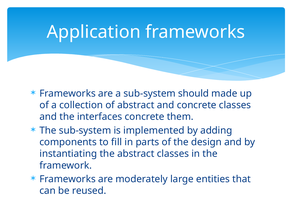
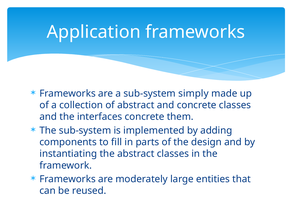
should: should -> simply (193, 93)
